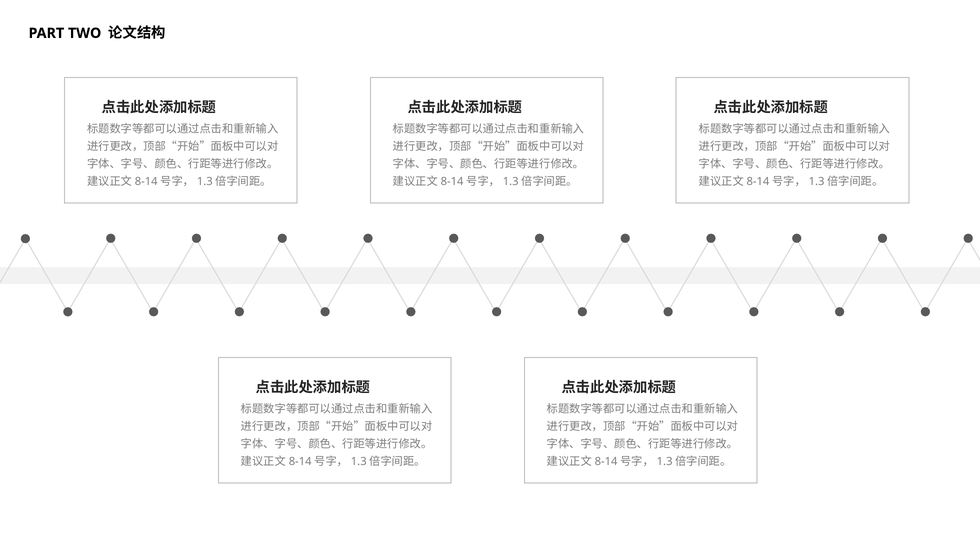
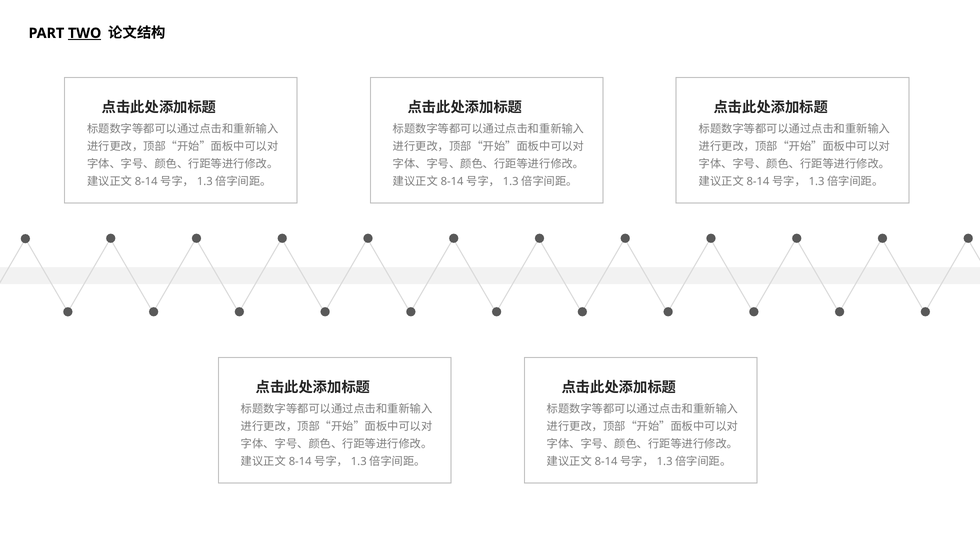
TWO underline: none -> present (85, 33)
